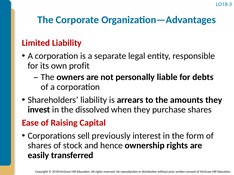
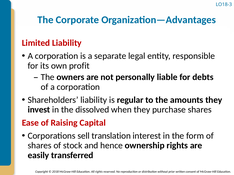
arrears: arrears -> regular (130, 100)
previously: previously -> translation (111, 136)
